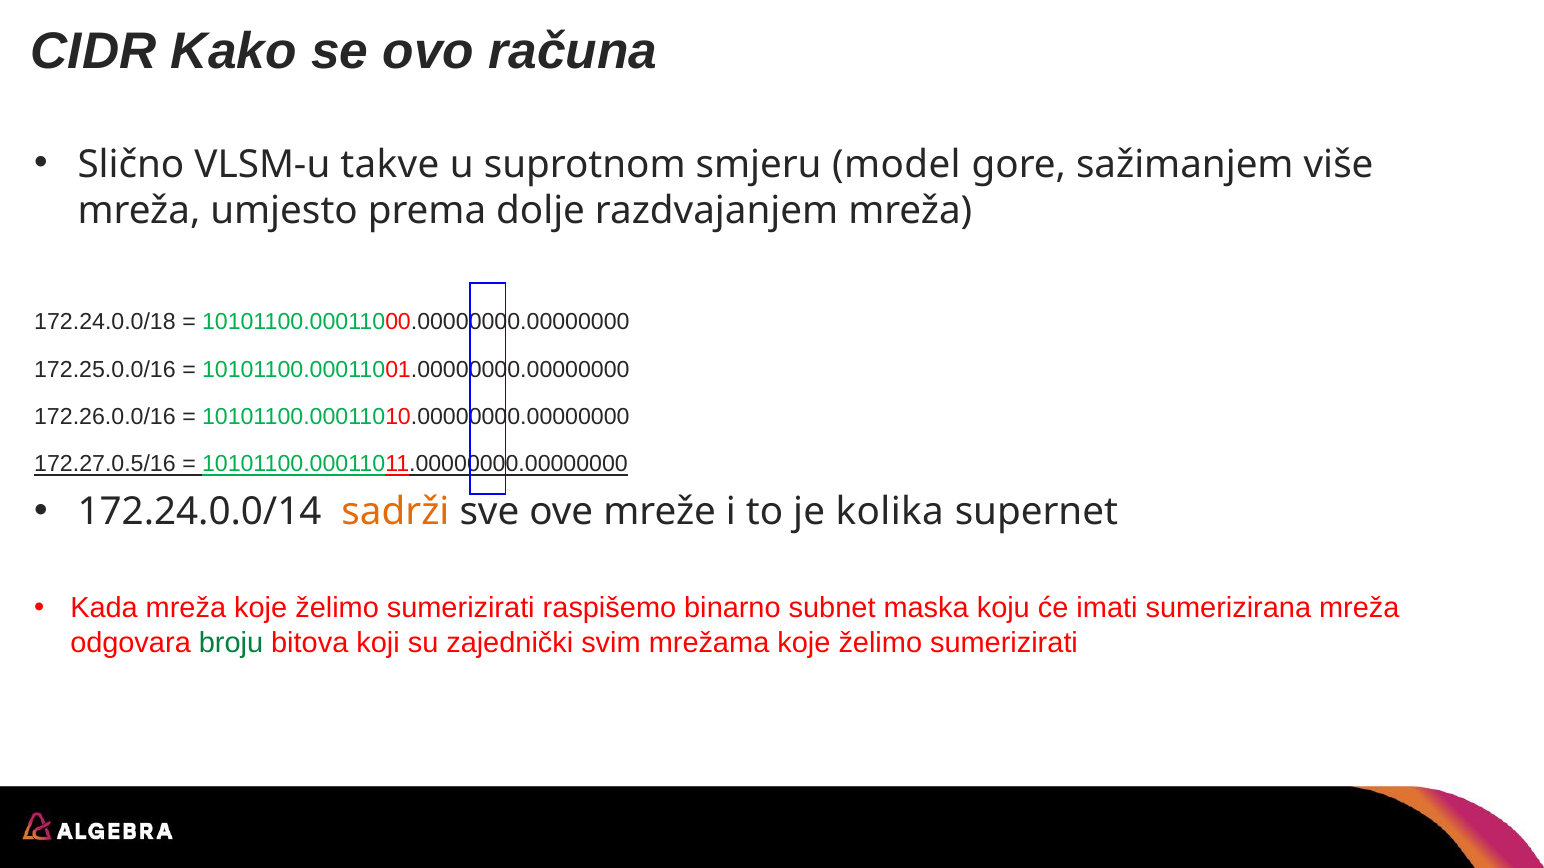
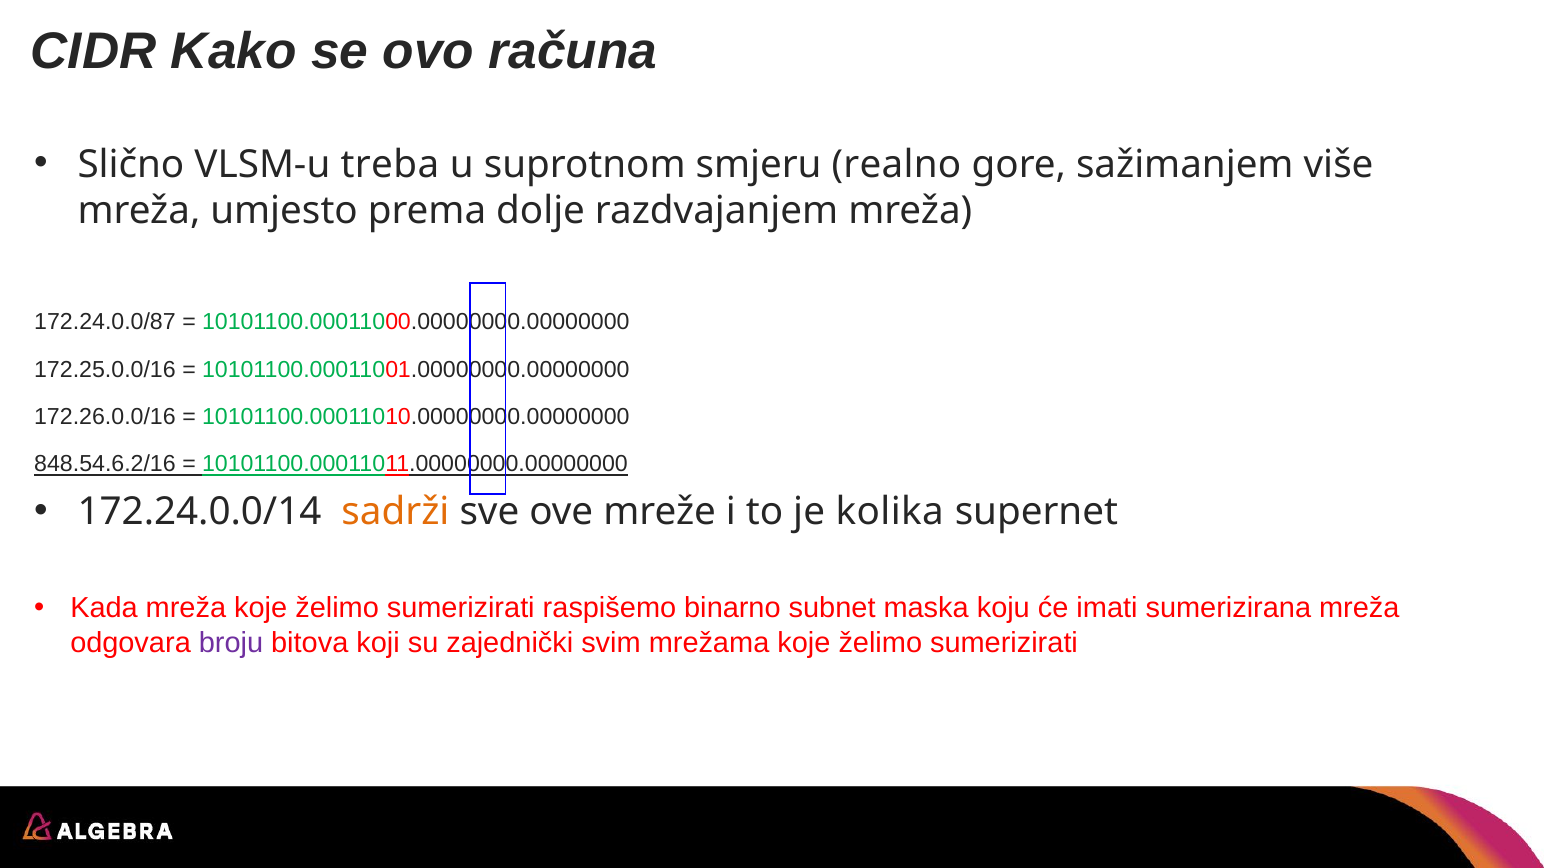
takve: takve -> treba (390, 164)
model: model -> realno (896, 164)
172.24.0.0/18: 172.24.0.0/18 -> 172.24.0.0/87 (105, 322)
172.27.0.5/16: 172.27.0.5/16 -> 848.54.6.2/16 (105, 465)
broju colour: green -> purple (231, 643)
